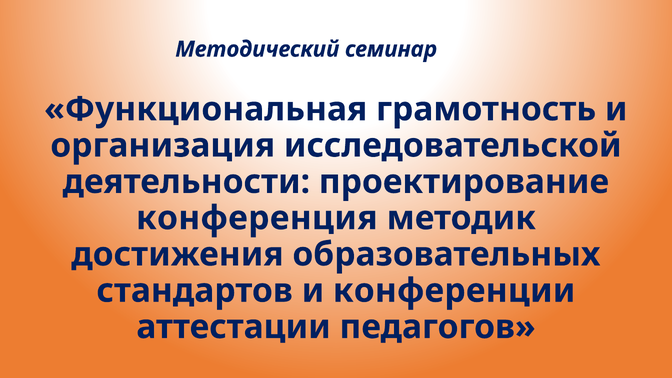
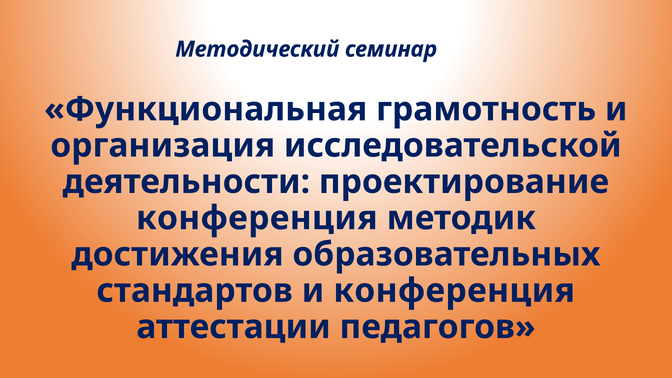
и конференции: конференции -> конференция (454, 291)
